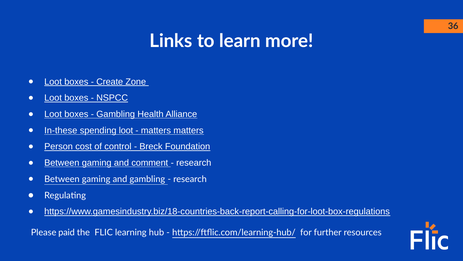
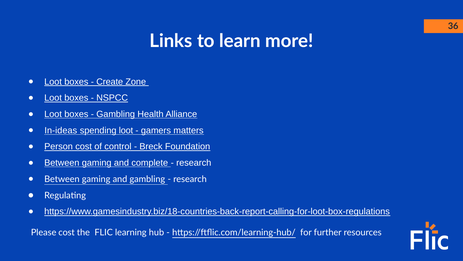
In-these: In-these -> In-ideas (61, 130)
matters: matters -> gamers (156, 130)
comment: comment -> complete (150, 163)
Please paid: paid -> cost (67, 232)
